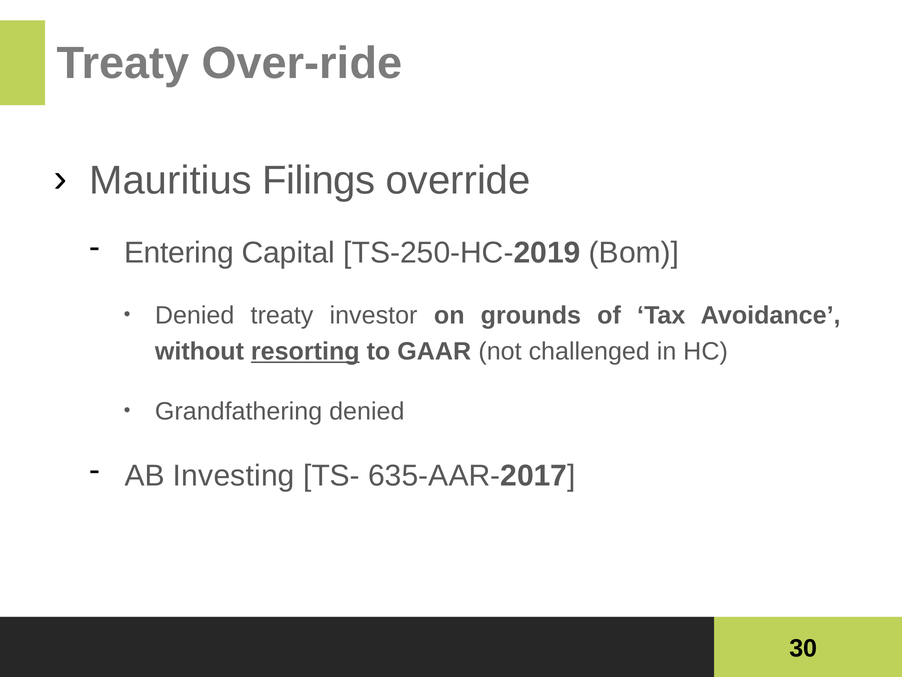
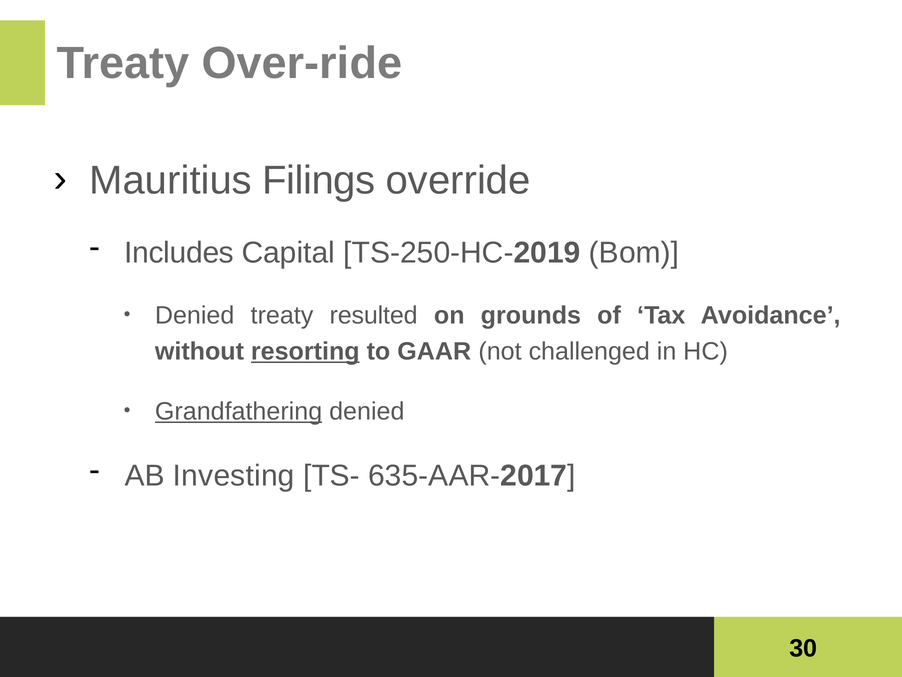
Entering: Entering -> Includes (179, 253)
investor: investor -> resulted (374, 315)
Grandfathering underline: none -> present (239, 411)
